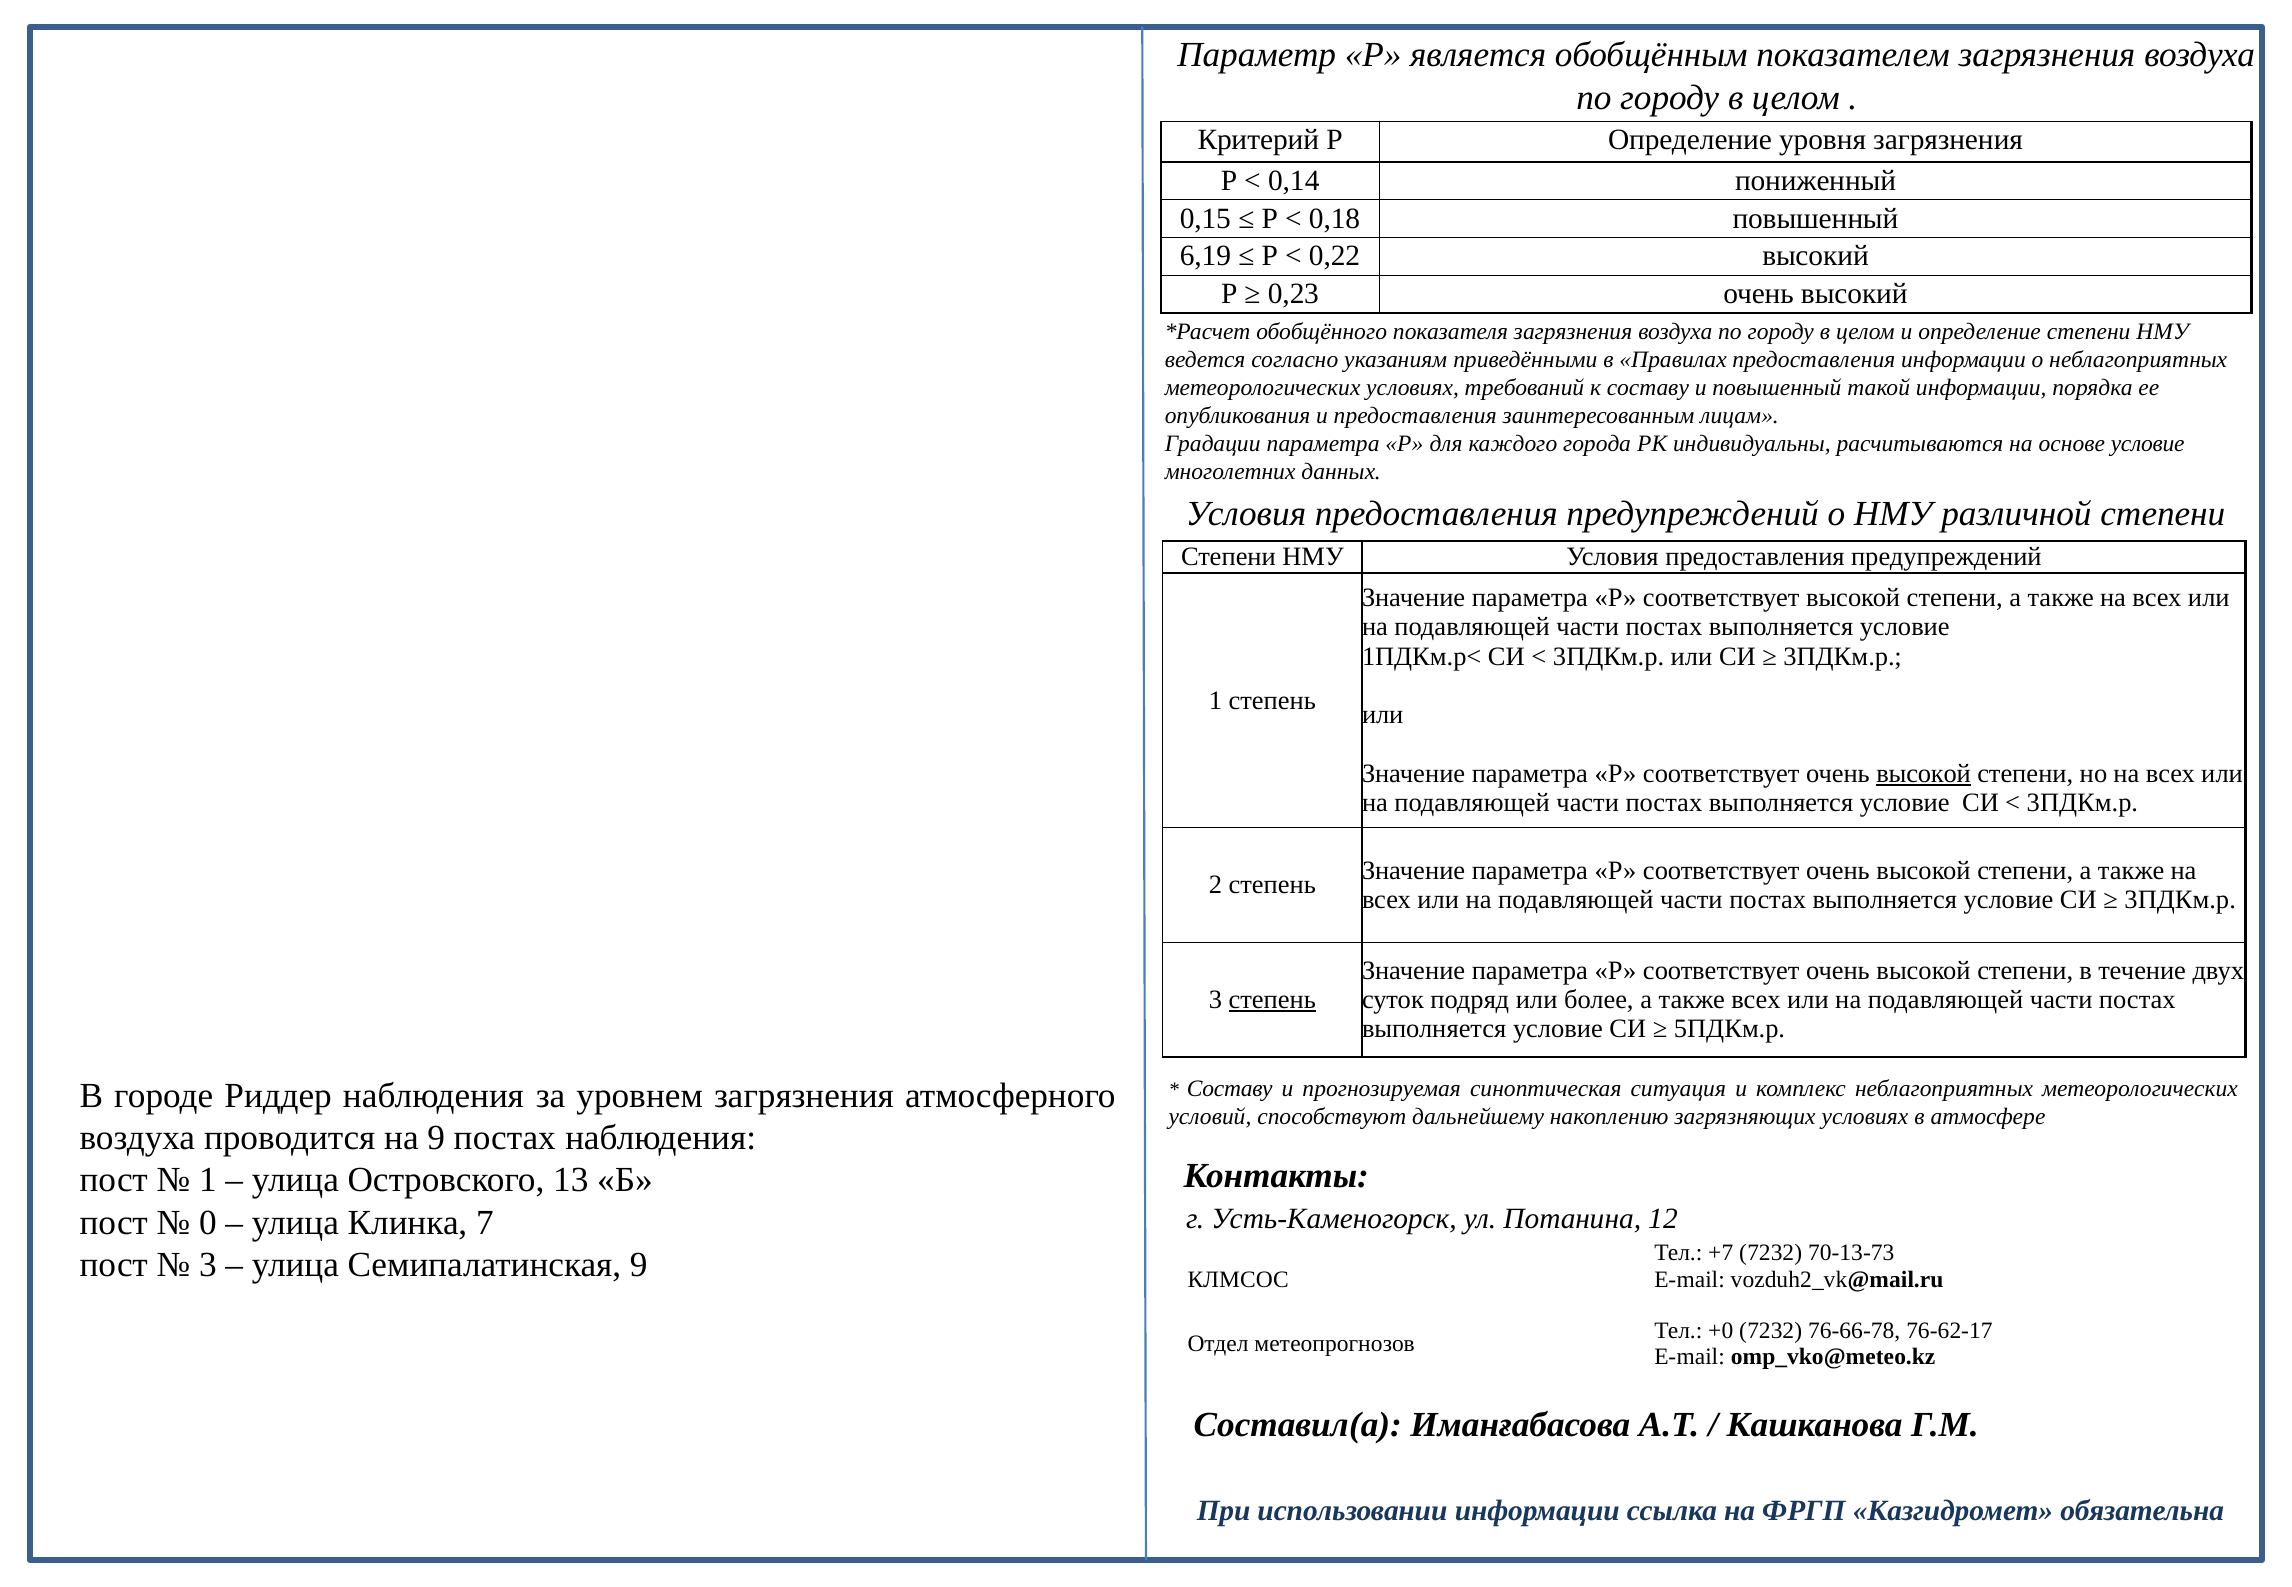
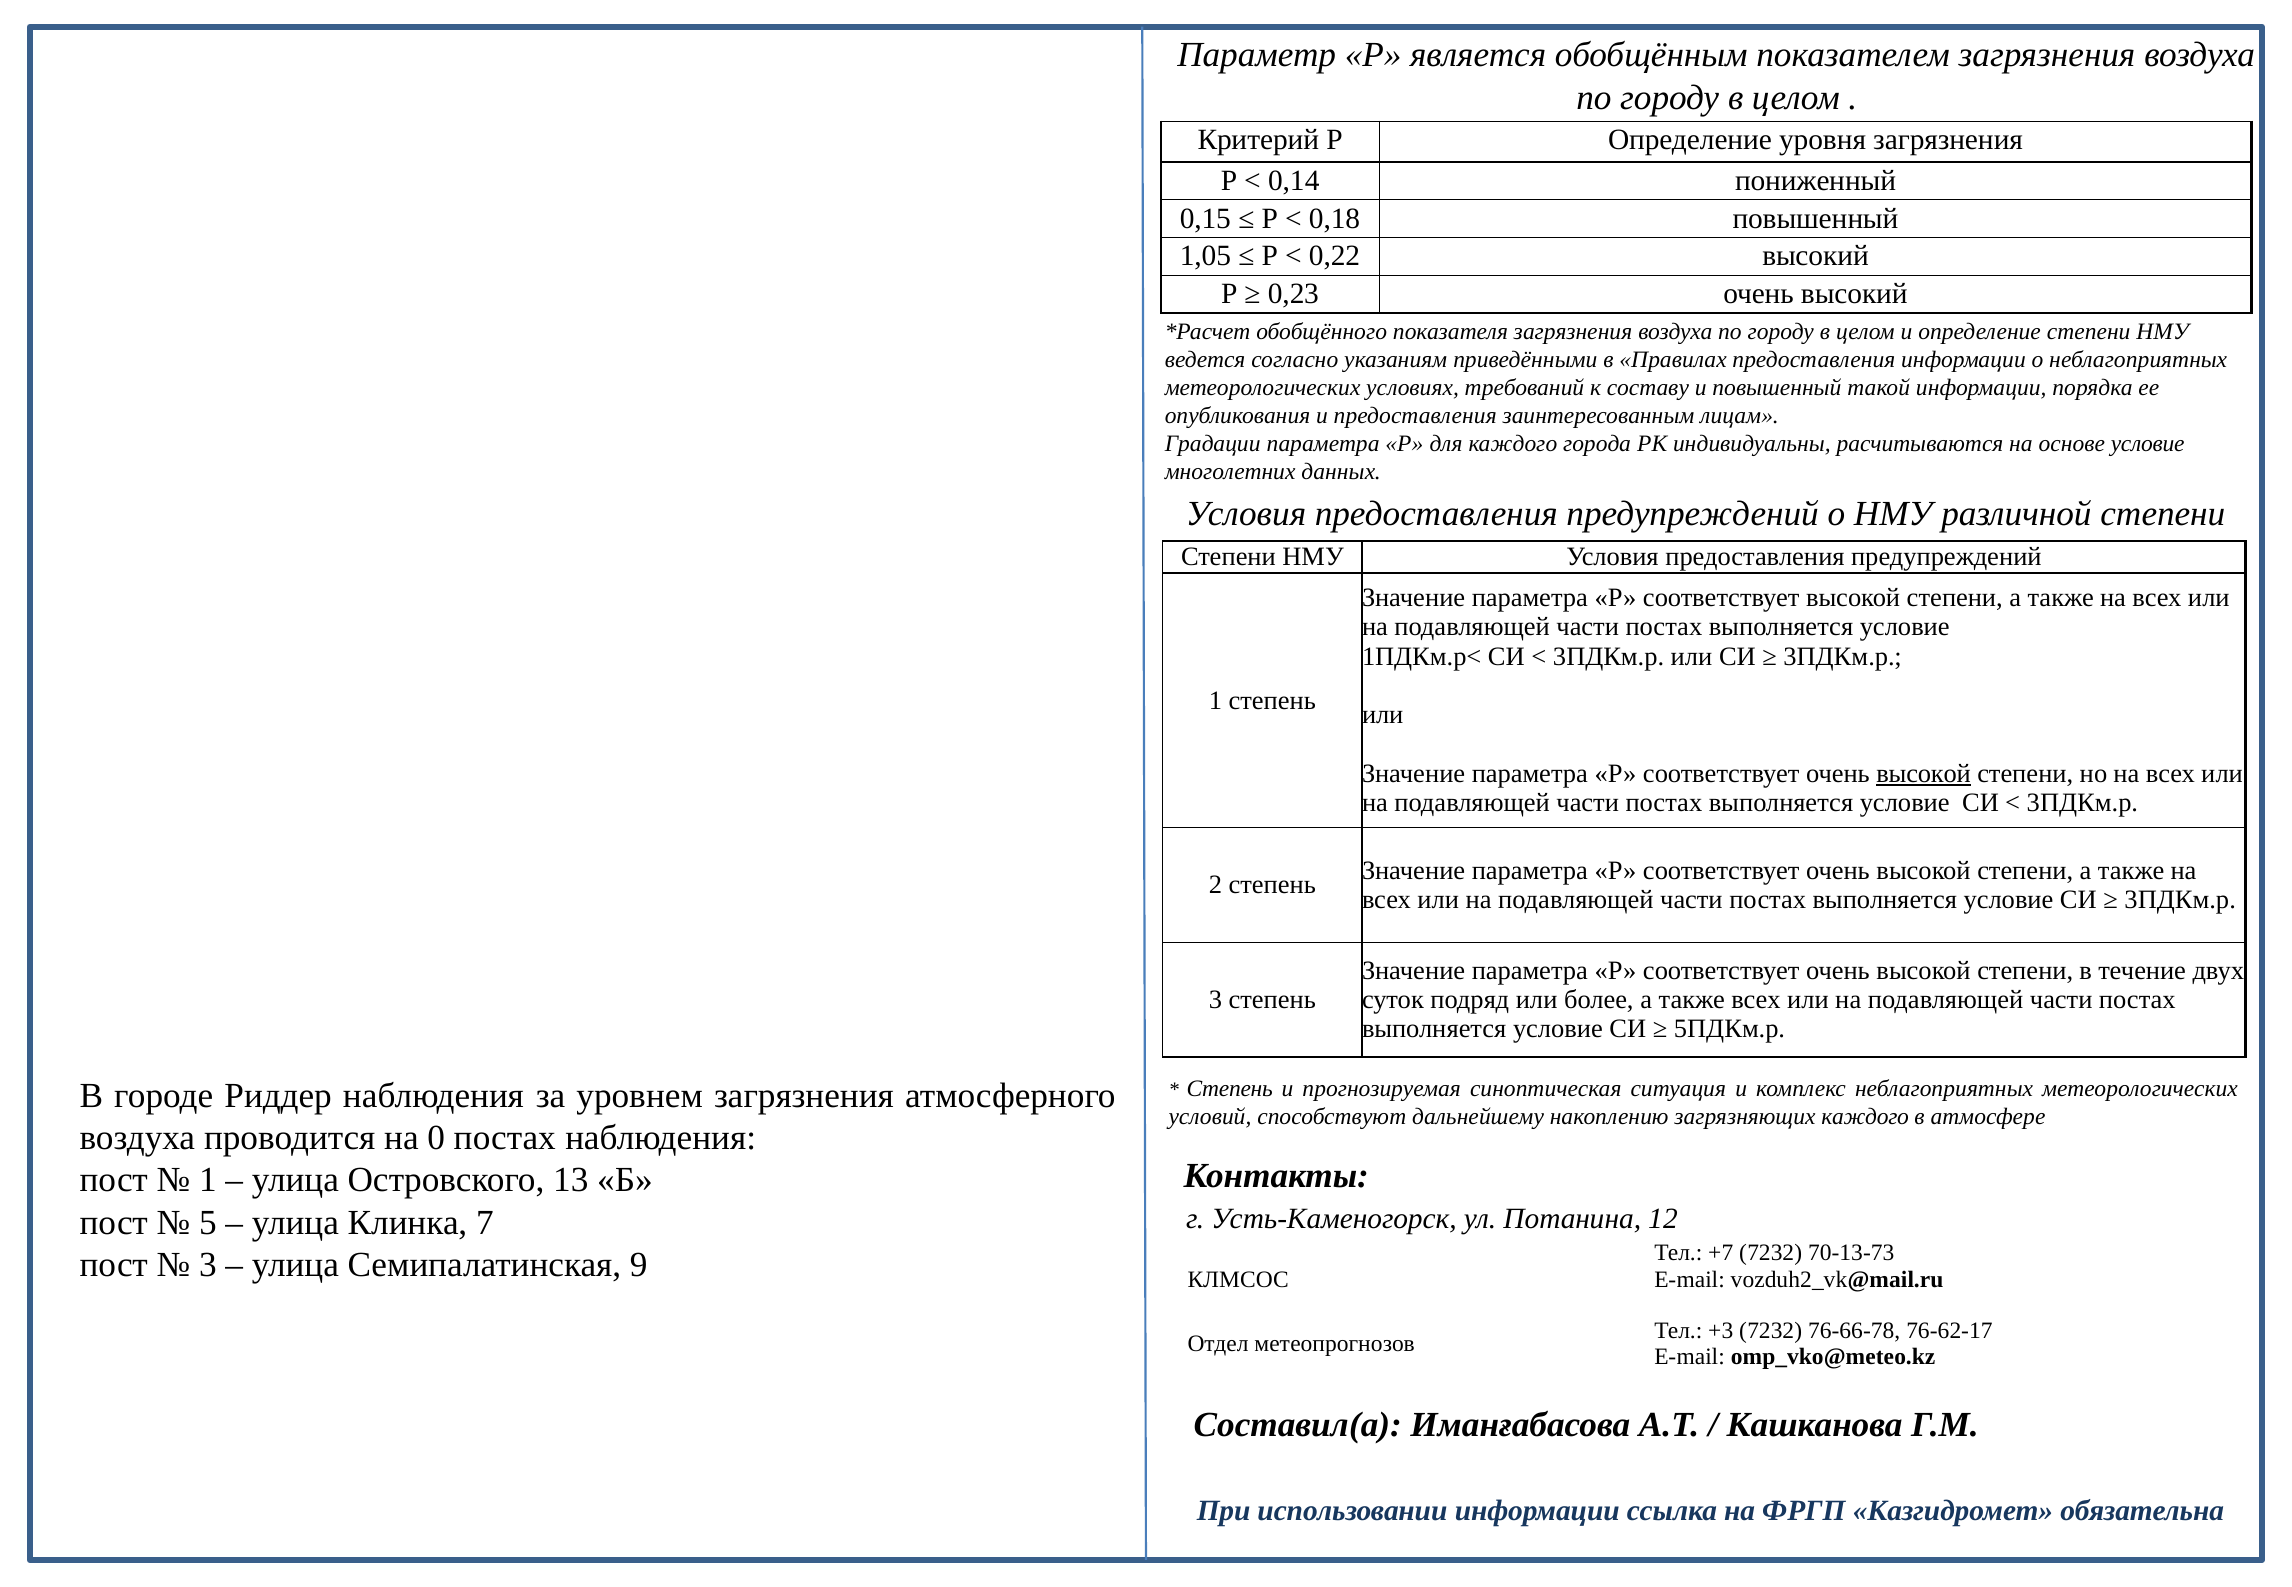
6,19: 6,19 -> 1,05 (1205, 256)
степень underline: present -> none (1272, 1000)
Составу: Составу -> Степень (1230, 1088)
загрязняющих условиях: условиях -> каждого (1865, 1116)
на 9: 9 -> 0 (436, 1138)
0: 0 -> 5 (208, 1222)
+0: +0 -> +3 (1721, 1331)
